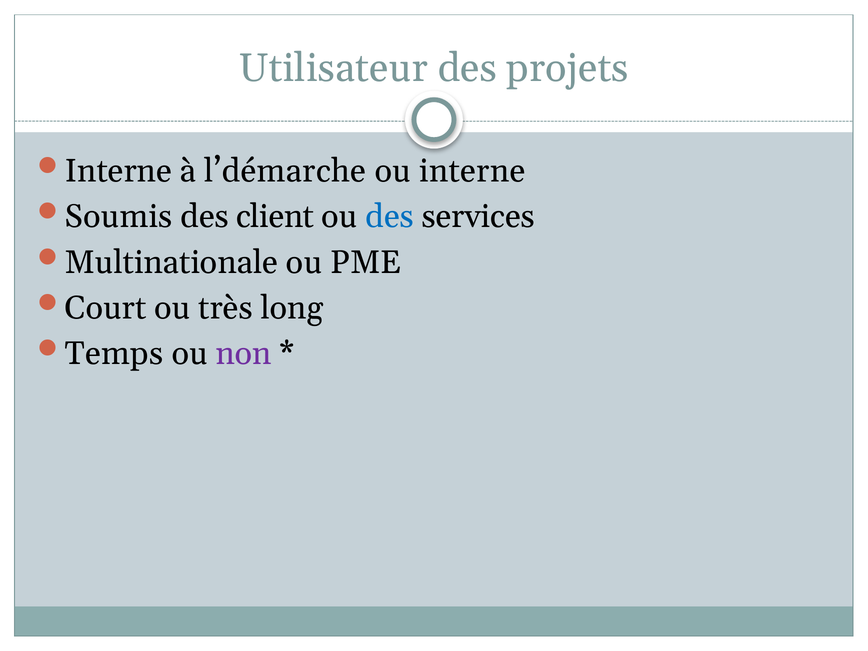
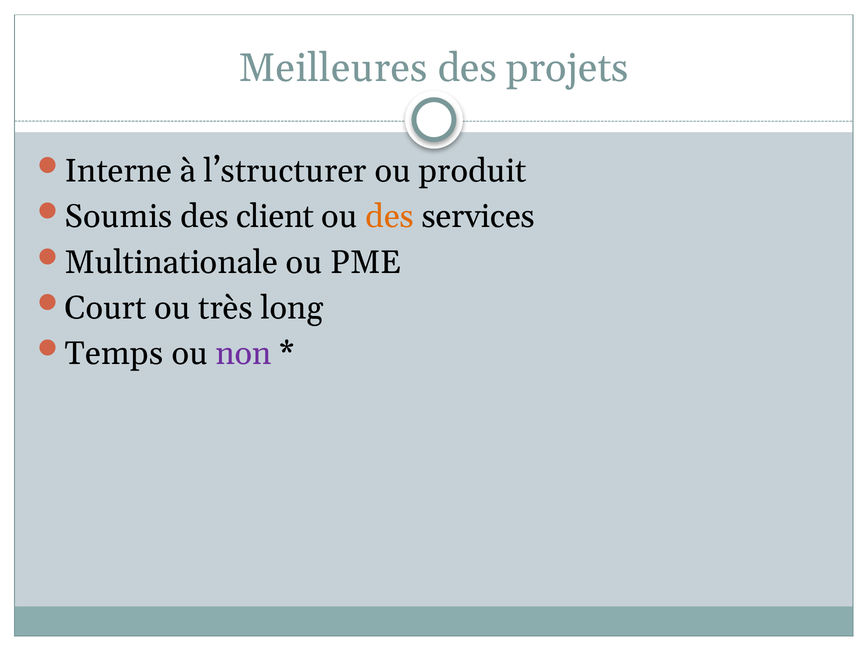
Utilisateur: Utilisateur -> Meilleures (333, 68)
l’démarche: l’démarche -> l’structurer (285, 171)
ou interne: interne -> produit (473, 171)
des colour: blue -> orange (390, 217)
